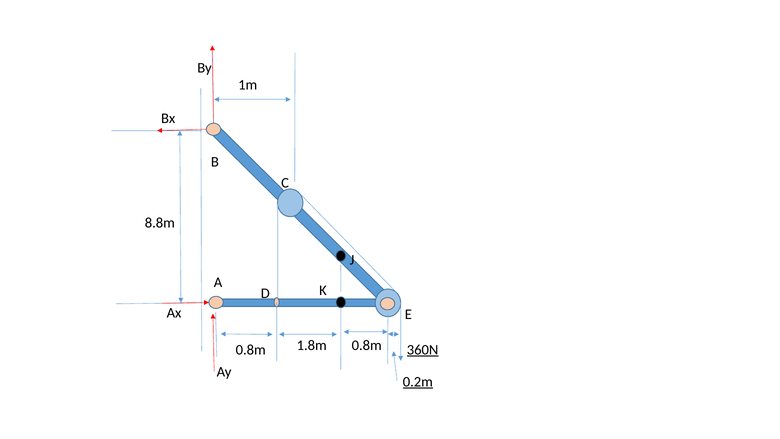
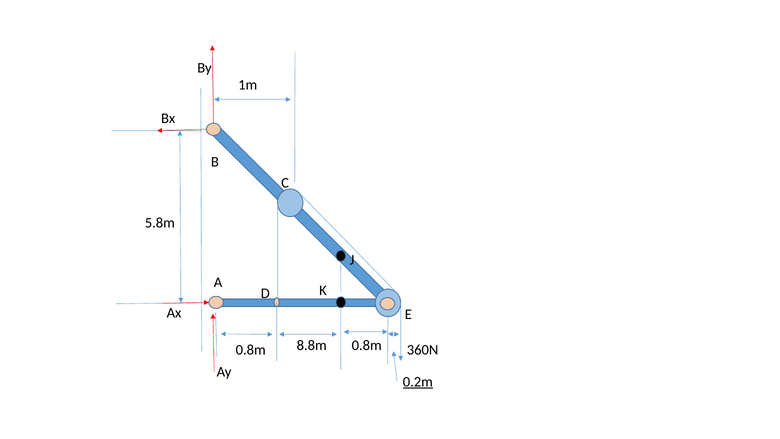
8.8m: 8.8m -> 5.8m (160, 223)
1.8m: 1.8m -> 8.8m (312, 345)
360N underline: present -> none (423, 350)
